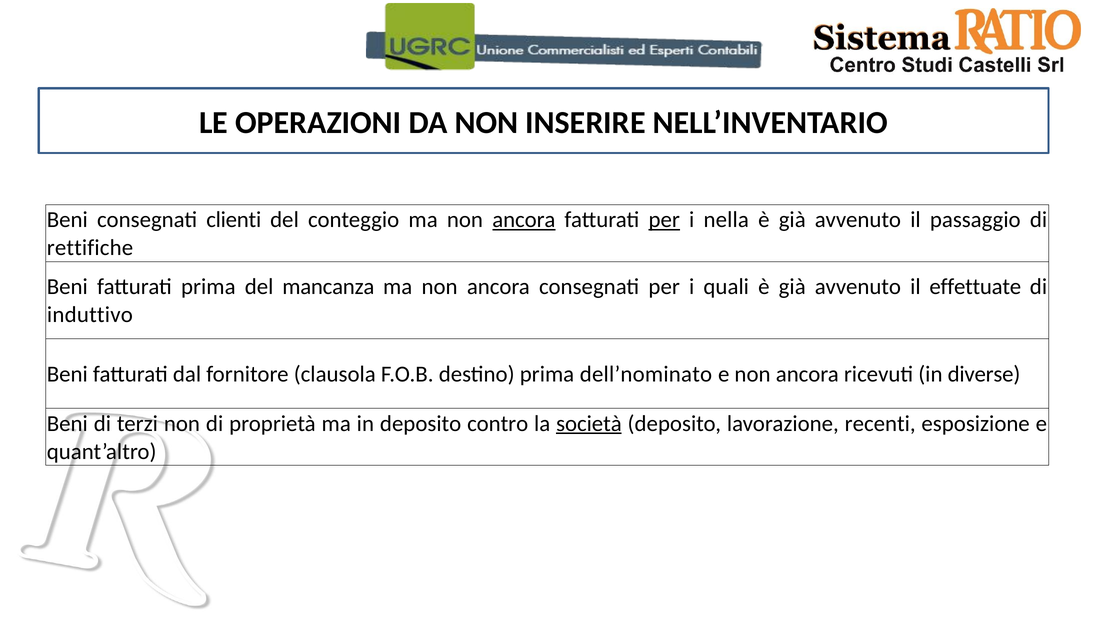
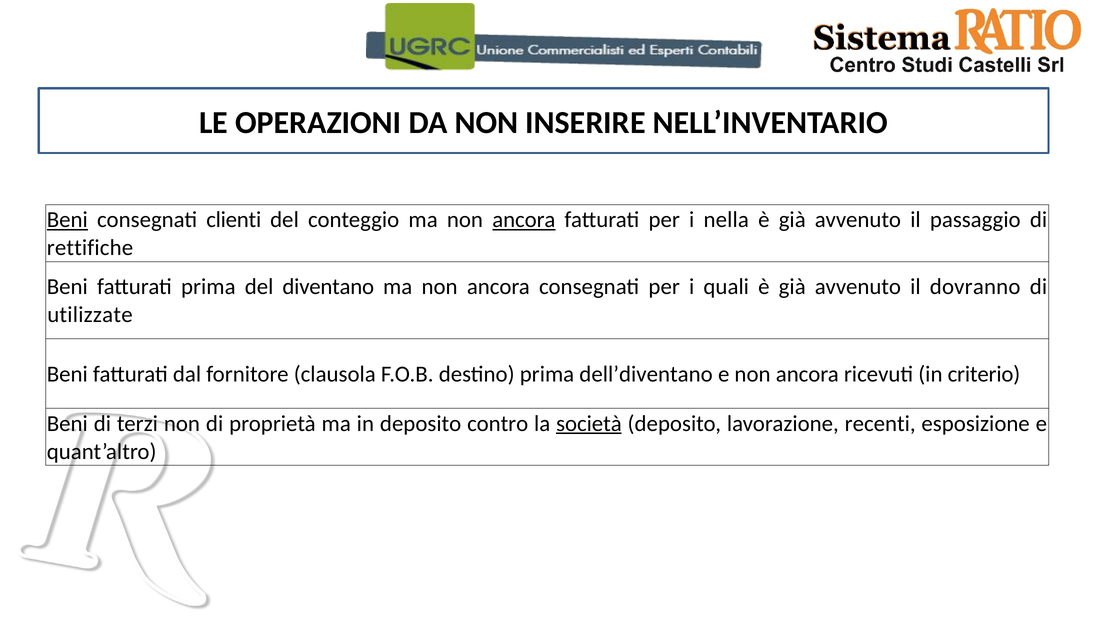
Beni underline: none -> present (67, 220)
per underline: present -> none (664, 220)
mancanza: mancanza -> diventano (328, 287)
effettuate: effettuate -> dovranno (975, 287)
induttivo: induttivo -> utilizzate (90, 315)
dell’nominato: dell’nominato -> dell’diventano (646, 374)
diverse: diverse -> criterio (984, 374)
